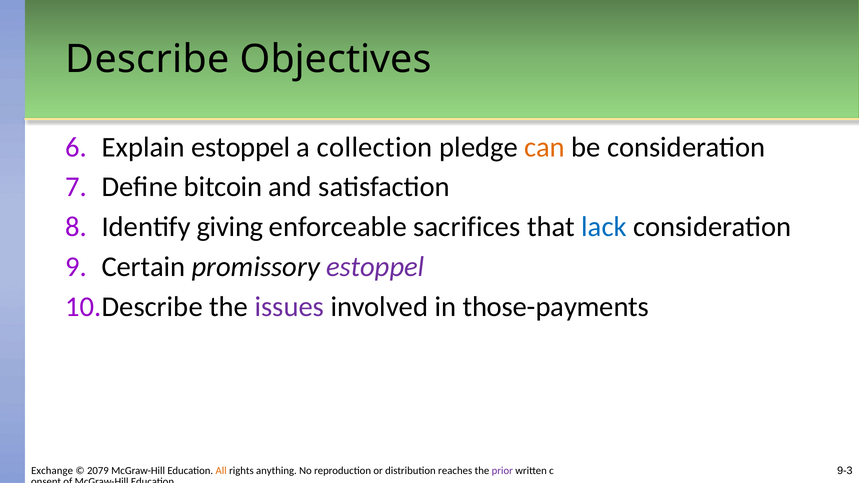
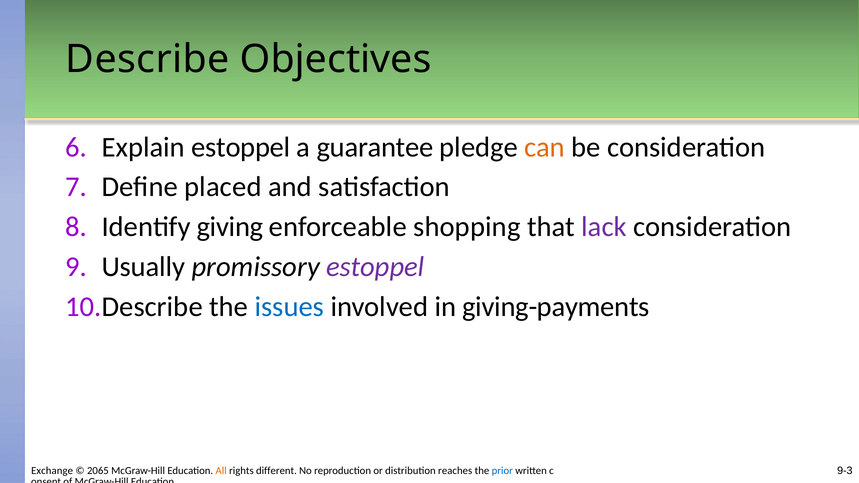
collection: collection -> guarantee (375, 147)
bitcoin: bitcoin -> placed (223, 187)
sacrifices: sacrifices -> shopping (467, 227)
lack colour: blue -> purple (604, 227)
Certain: Certain -> Usually (143, 267)
issues colour: purple -> blue (289, 307)
those-payments: those-payments -> giving-payments (556, 307)
2079: 2079 -> 2065 (98, 471)
anything: anything -> different (276, 471)
prior colour: purple -> blue (502, 471)
